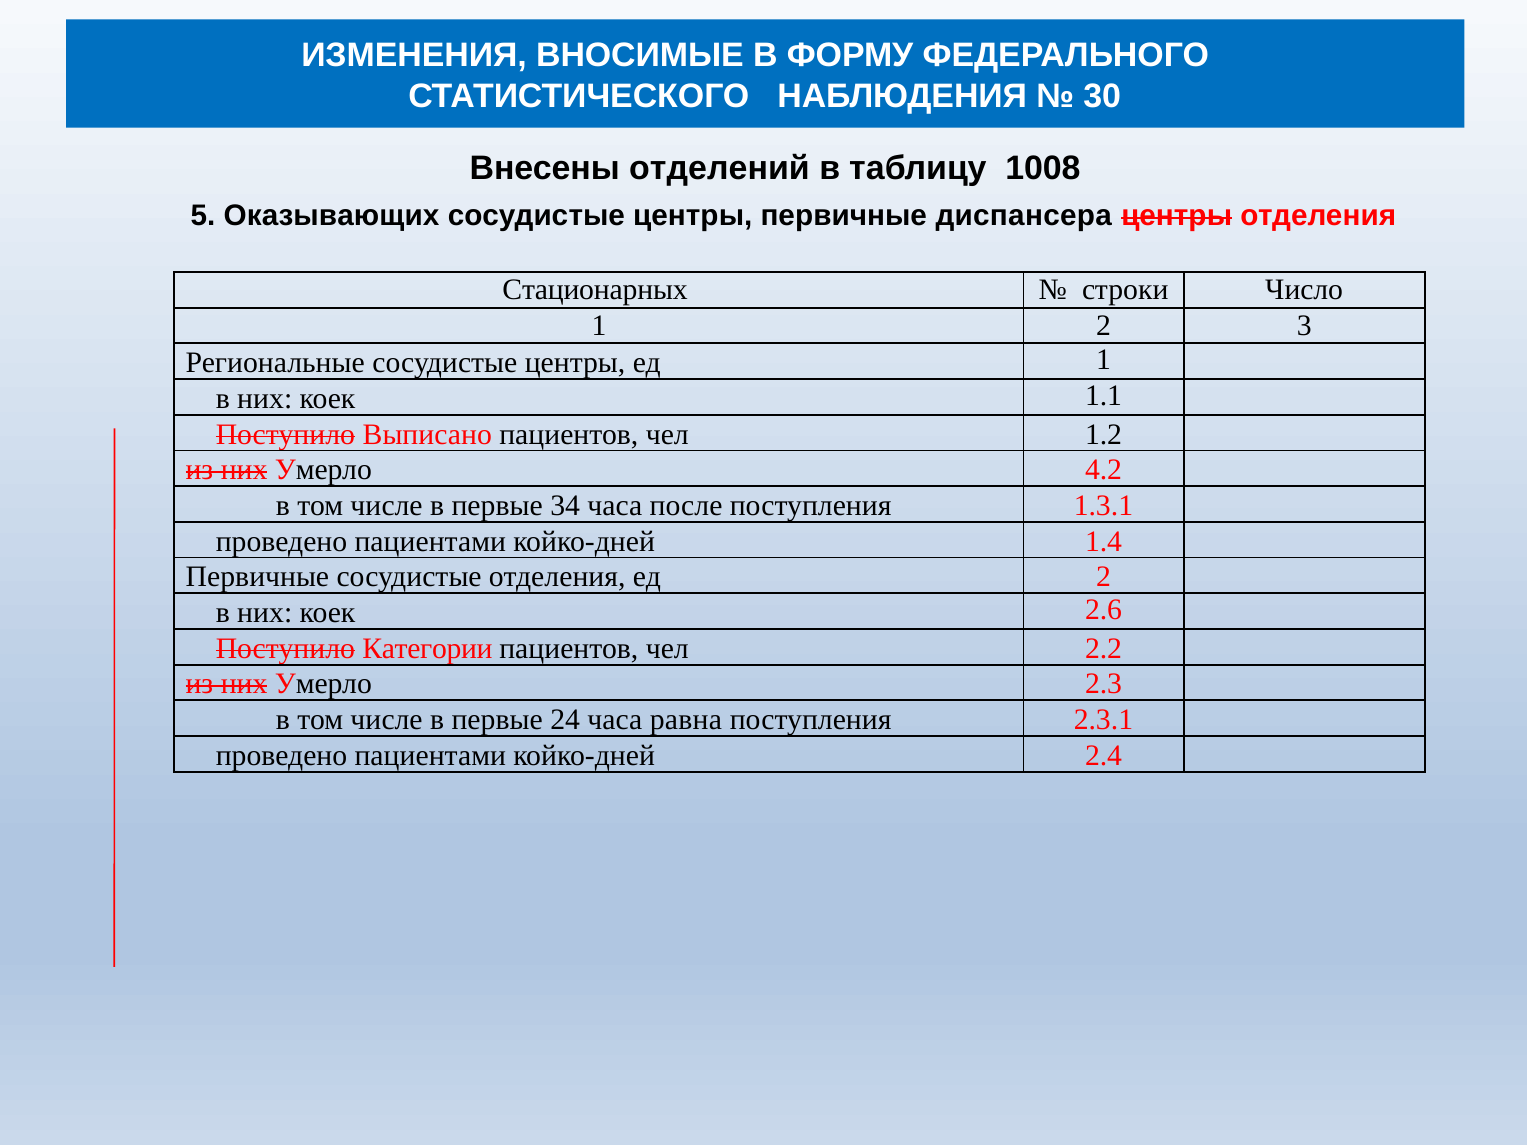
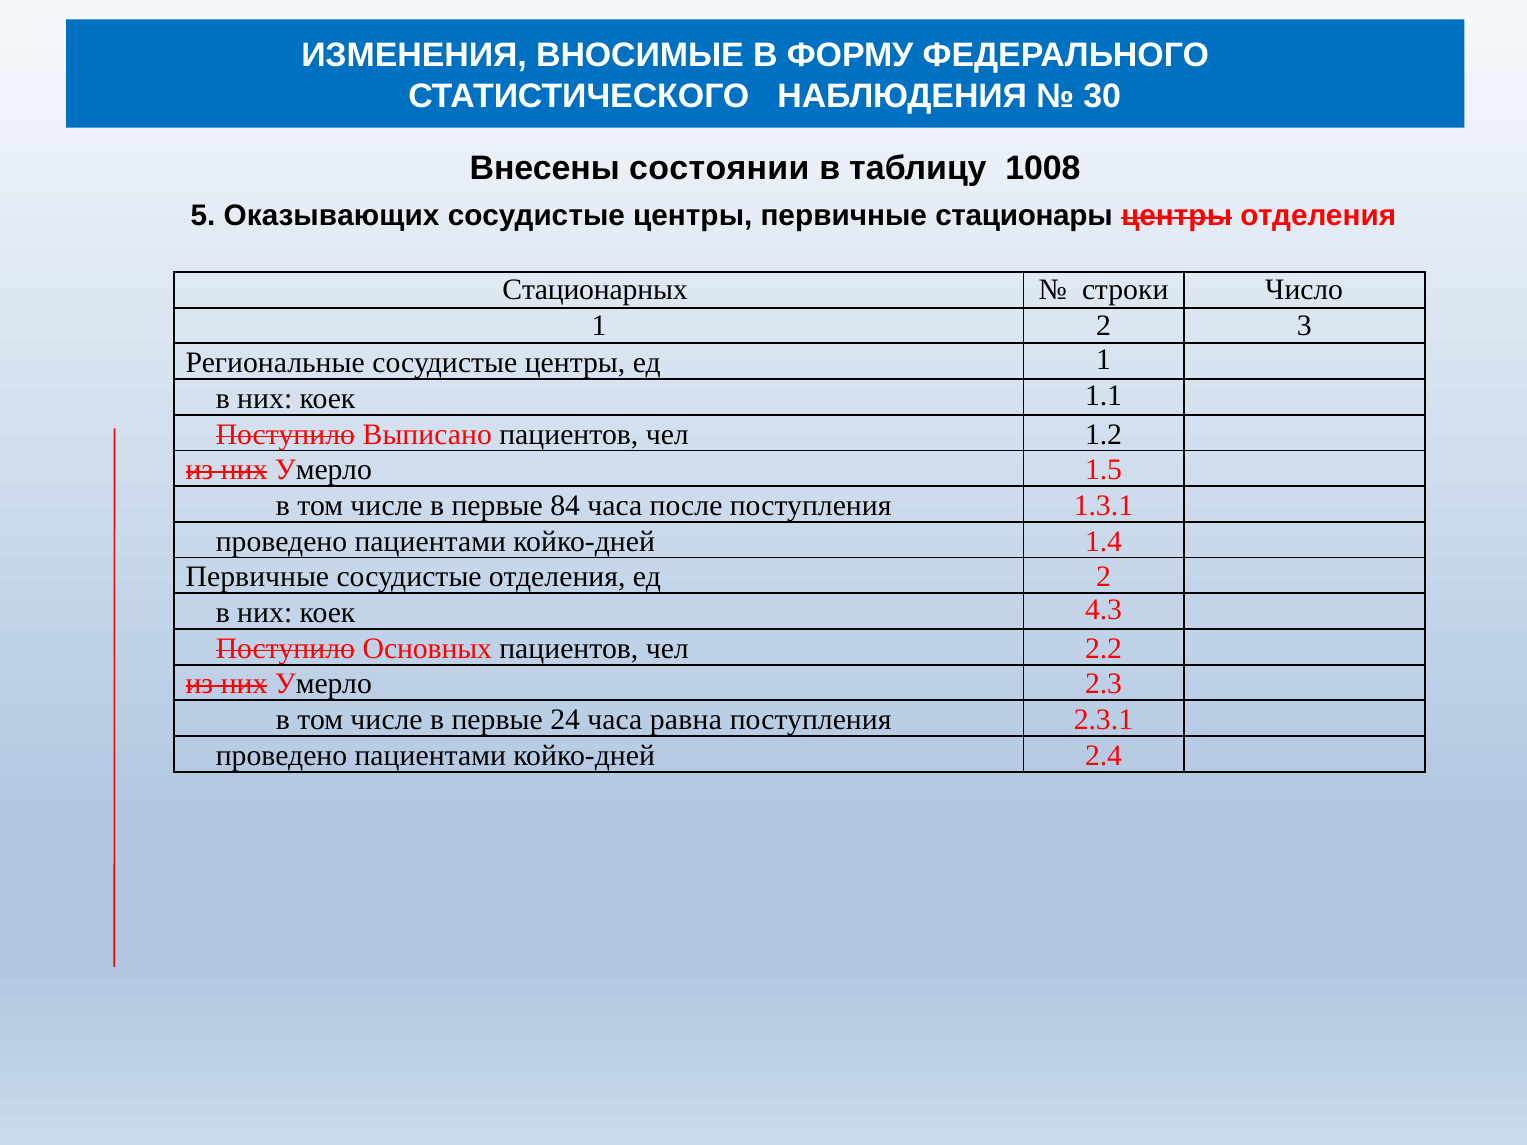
отделений: отделений -> состоянии (719, 169)
диспансера: диспансера -> стационары (1024, 216)
4.2: 4.2 -> 1.5 (1104, 470)
34: 34 -> 84 (565, 506)
2.6: 2.6 -> 4.3 (1104, 610)
Категории: Категории -> Основных (427, 649)
